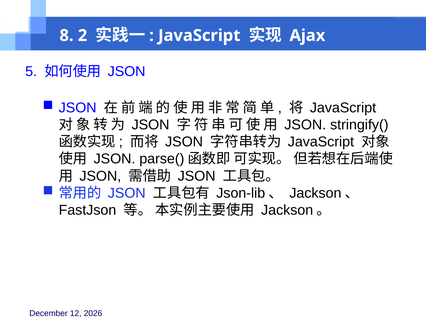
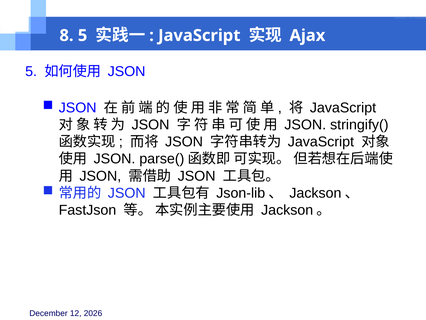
8 2: 2 -> 5 (83, 35)
